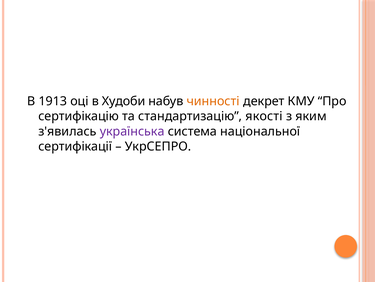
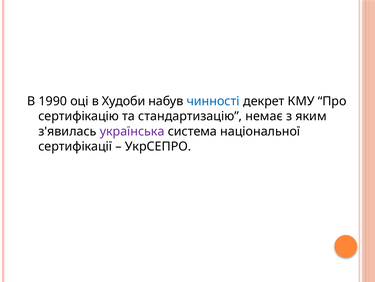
1913: 1913 -> 1990 (53, 101)
чинності colour: orange -> blue (213, 101)
якості: якості -> немає (264, 116)
